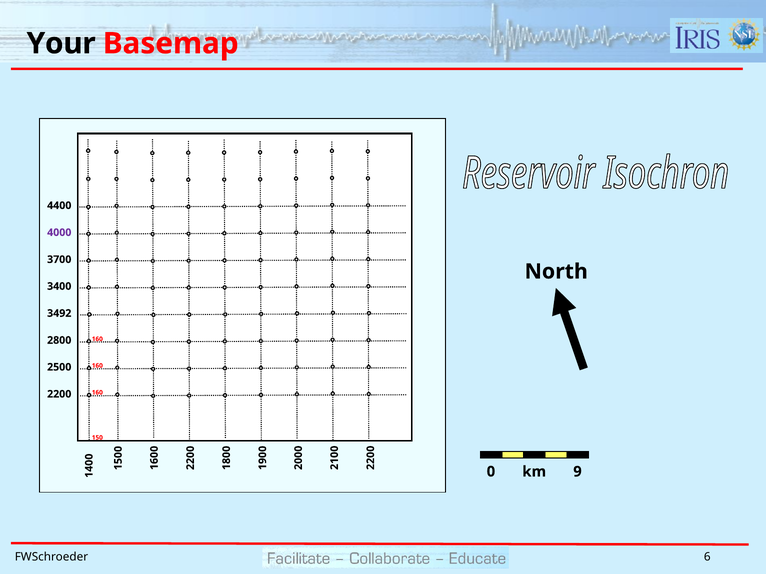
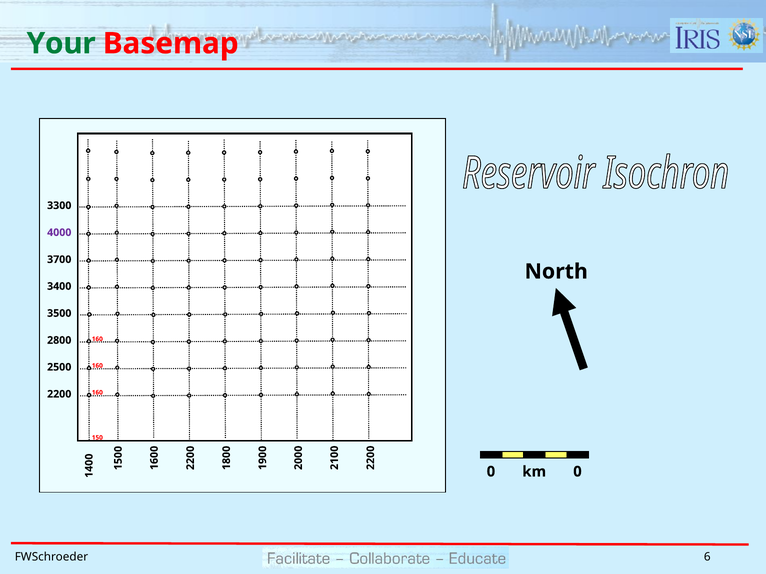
Your colour: black -> green (61, 44)
4400: 4400 -> 3300 (59, 206)
3492: 3492 -> 3500 (59, 314)
km 9: 9 -> 0 (577, 472)
